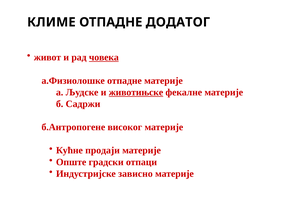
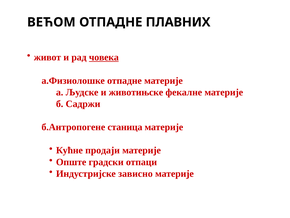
КЛИМЕ: КЛИМЕ -> ВЕЋОМ (51, 22)
ДОДАТОГ: ДОДАТОГ -> ПЛАВНИХ (178, 22)
животињске underline: present -> none (136, 92)
високог: високог -> станица (125, 127)
